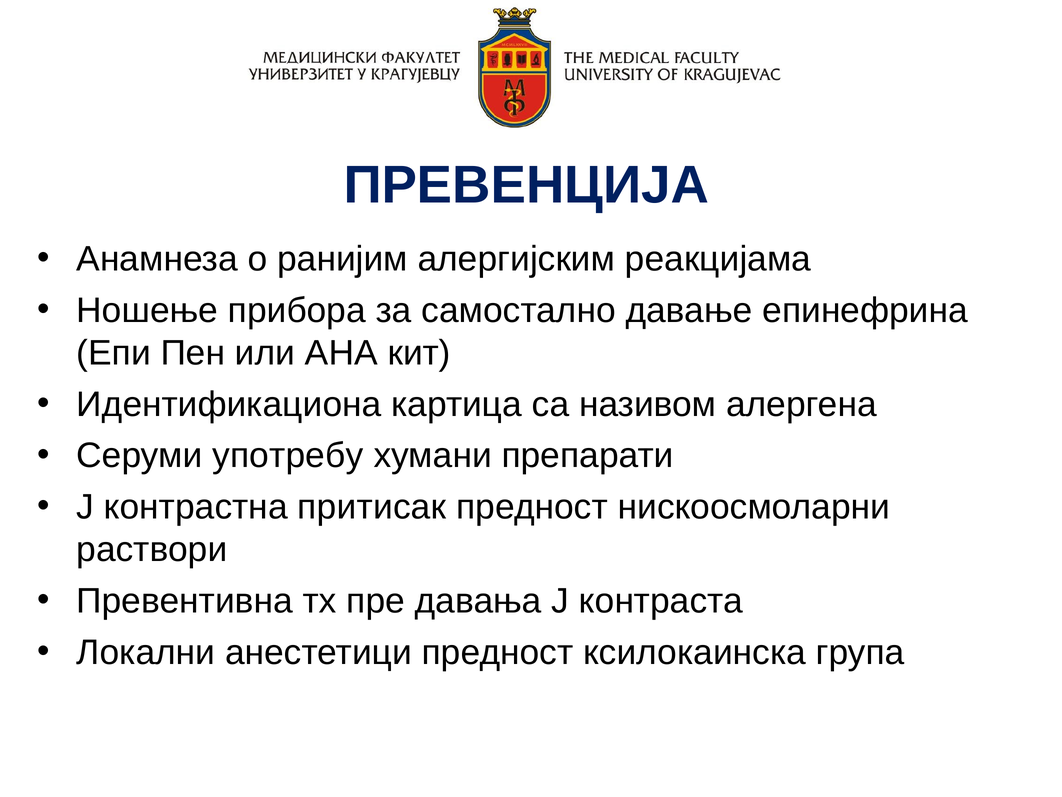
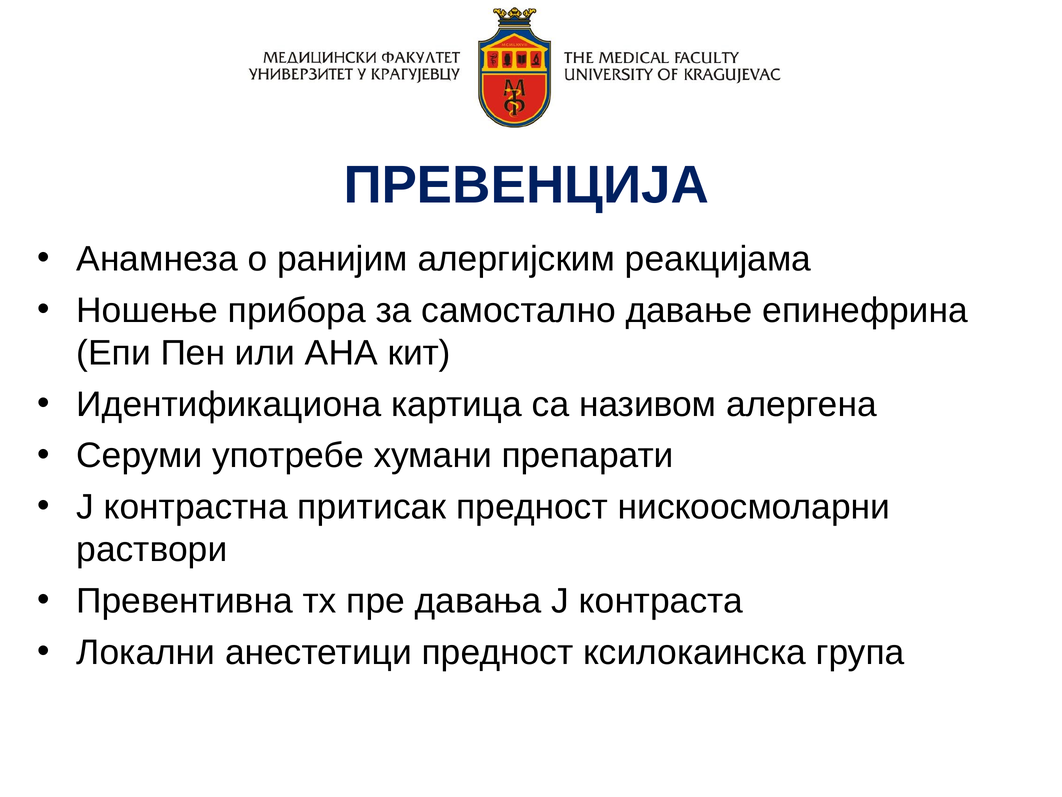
употребу: употребу -> употребе (288, 456)
